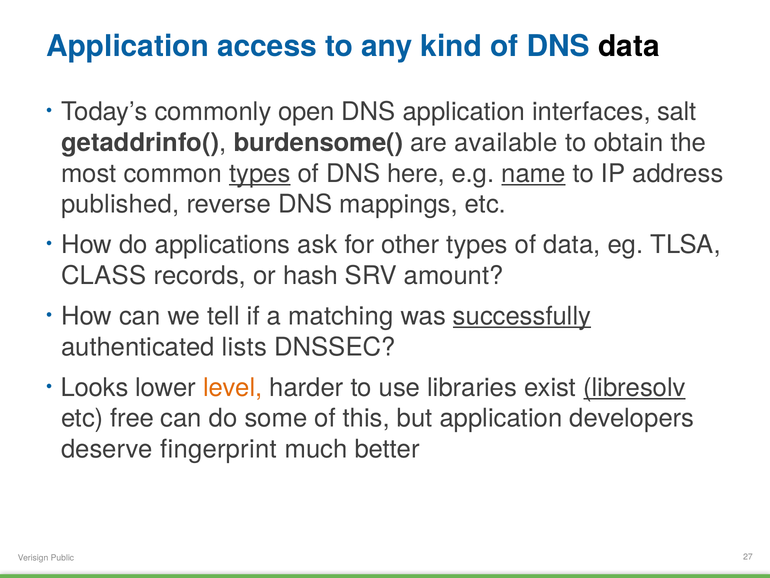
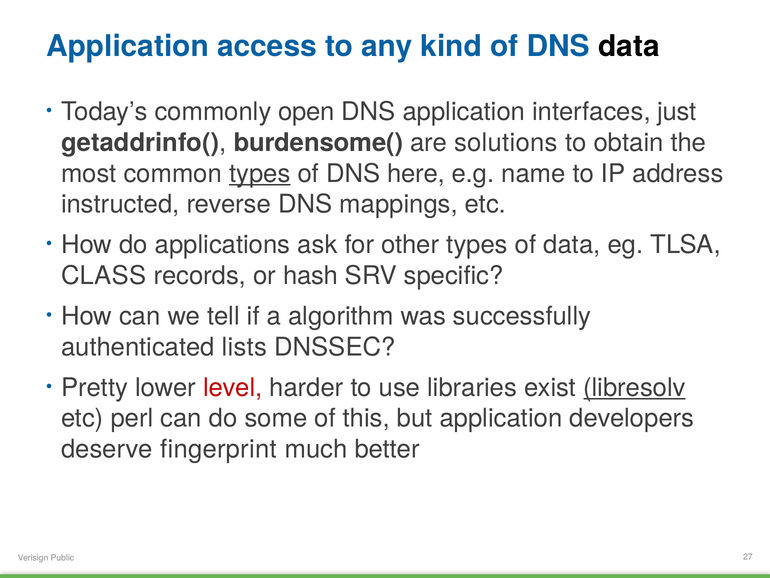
salt: salt -> just (677, 112)
available: available -> solutions (506, 143)
name underline: present -> none (533, 174)
published: published -> instructed (120, 204)
amount: amount -> specific (454, 276)
matching: matching -> algorithm (341, 316)
successfully underline: present -> none (522, 316)
Looks: Looks -> Pretty (95, 387)
level colour: orange -> red (233, 387)
free: free -> perl (132, 418)
